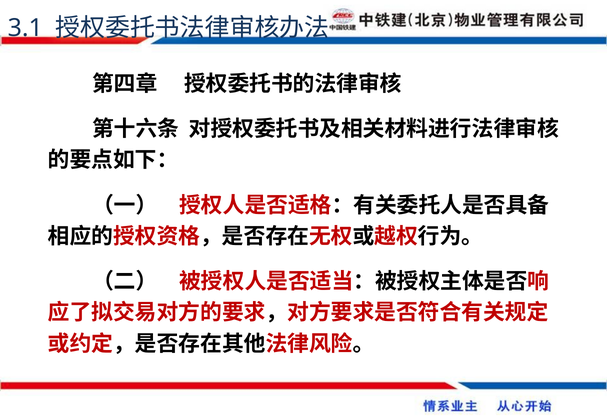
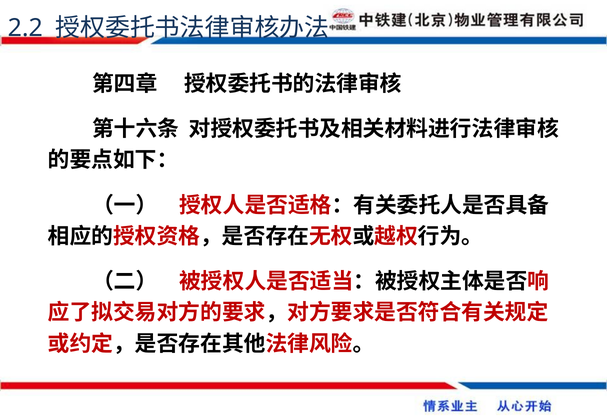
3.1: 3.1 -> 2.2 (25, 28)
